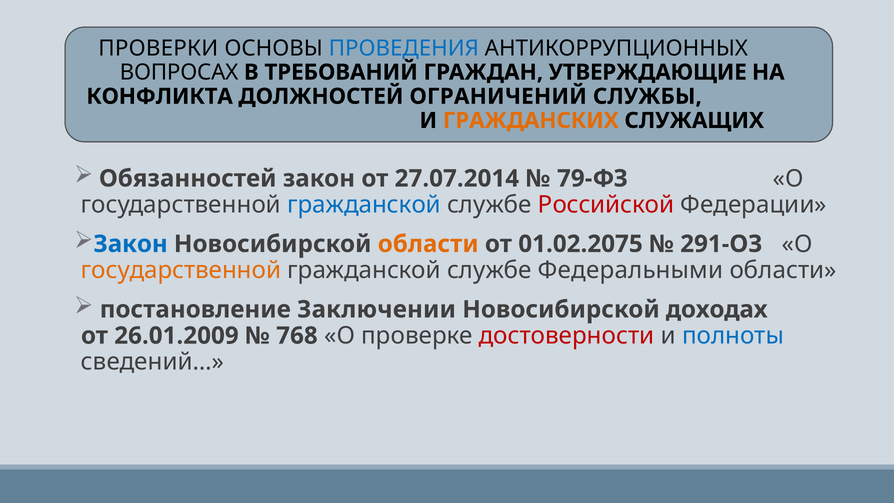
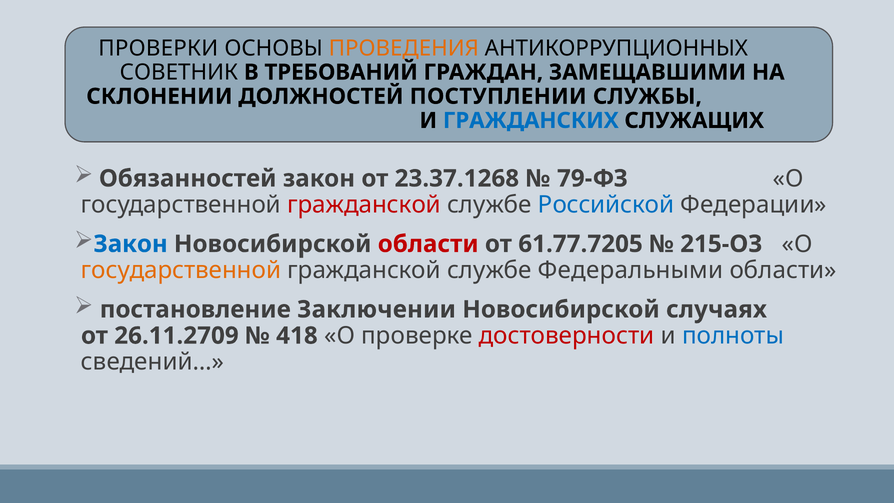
ПРОВЕДЕНИЯ colour: blue -> orange (404, 48)
ВОПРОСАХ: ВОПРОСАХ -> СОВЕТНИК (179, 72)
УТВЕРЖДАЮЩИЕ: УТВЕРЖДАЮЩИЕ -> ЗАМЕЩАВШИМИ (648, 72)
КОНФЛИКТА: КОНФЛИКТА -> СКЛОНЕНИИ (159, 96)
ОГРАНИЧЕНИЙ: ОГРАНИЧЕНИЙ -> ПОСТУПЛЕНИИ (498, 96)
ГРАЖДАНСКИХ colour: orange -> blue (531, 121)
27.07.2014: 27.07.2014 -> 23.37.1268 (457, 178)
гражданской colour: blue -> red (364, 205)
Российской colour: red -> blue (606, 205)
области colour: orange -> red (428, 244)
01.02.2075: 01.02.2075 -> 61.77.7205 (581, 244)
291-ОЗ: 291-ОЗ -> 215-ОЗ (721, 244)
доходах: доходах -> случаях (716, 309)
26.01.2009: 26.01.2009 -> 26.11.2709 (176, 336)
768: 768 -> 418 (297, 336)
